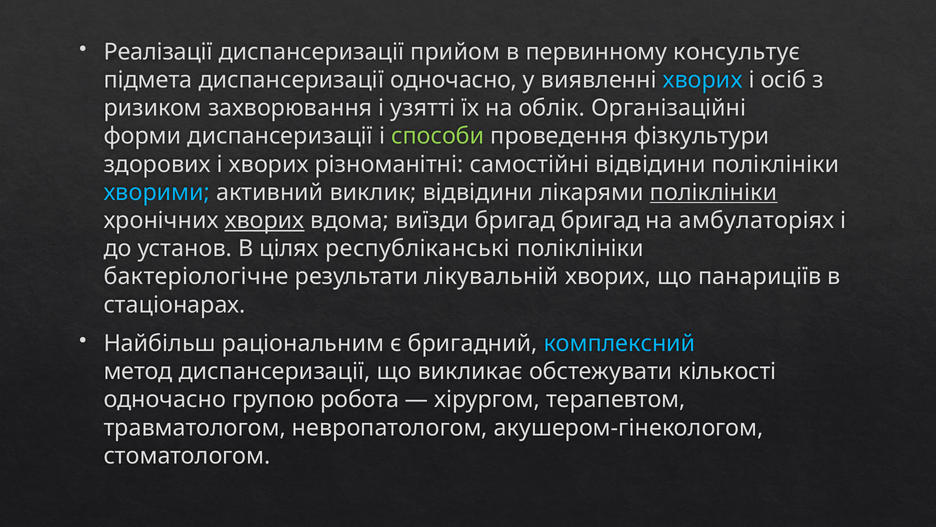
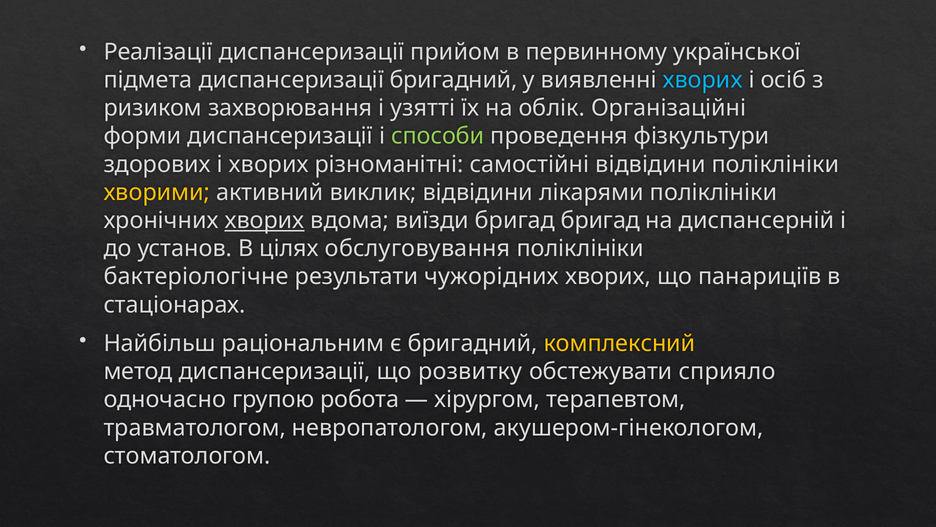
консультує: консультує -> української (737, 52)
диспансеризації одночасно: одночасно -> бригадний (454, 80)
хворими colour: light blue -> yellow (157, 192)
поліклініки underline: present -> none (714, 192)
амбулаторіях: амбулаторіях -> диспансерній (757, 220)
республіканські: республіканські -> обслуговування (418, 248)
лікувальній: лікувальній -> чужорідних (491, 276)
комплексний colour: light blue -> yellow (619, 343)
викликає: викликає -> розвитку (470, 371)
кількості: кількості -> сприяло (727, 371)
